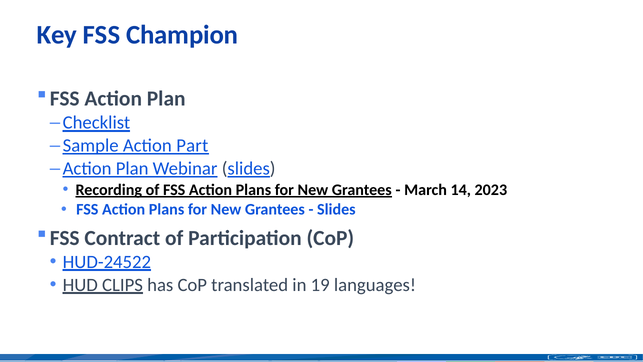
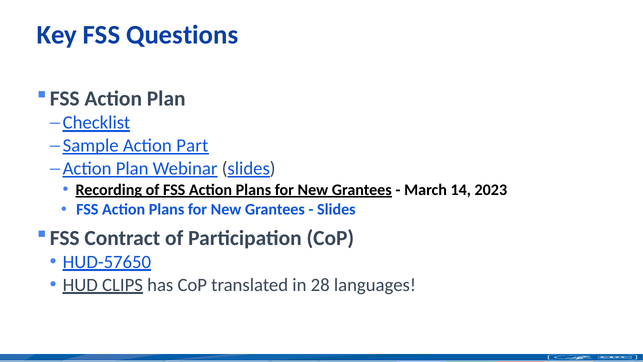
Champion: Champion -> Questions (182, 35)
HUD-24522: HUD-24522 -> HUD-57650 (107, 262)
19: 19 -> 28 (320, 285)
